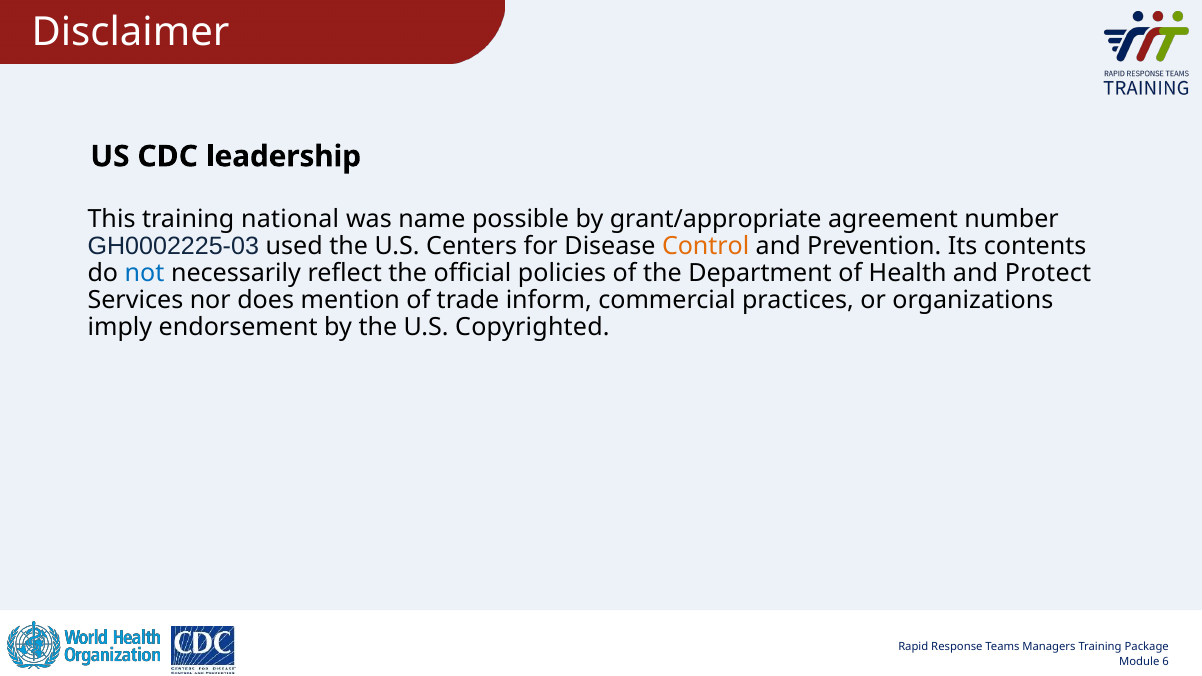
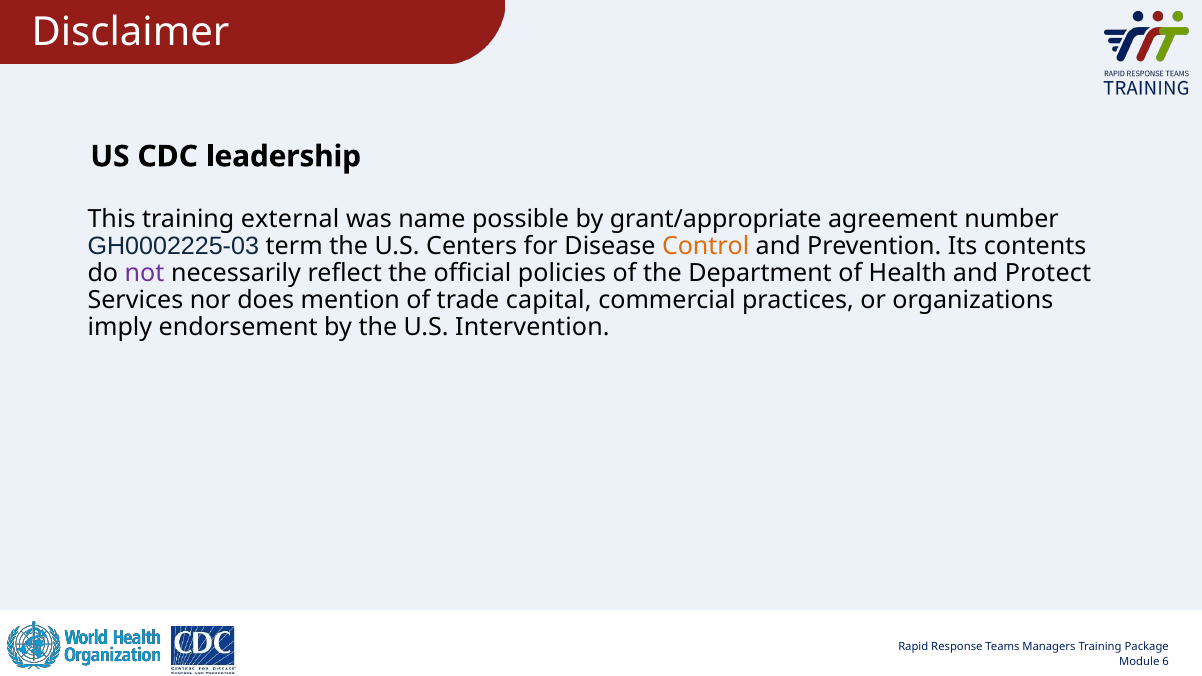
national: national -> external (290, 219)
used: used -> term (294, 246)
not colour: blue -> purple (145, 273)
inform: inform -> capital (549, 300)
Copyrighted: Copyrighted -> Intervention (532, 327)
